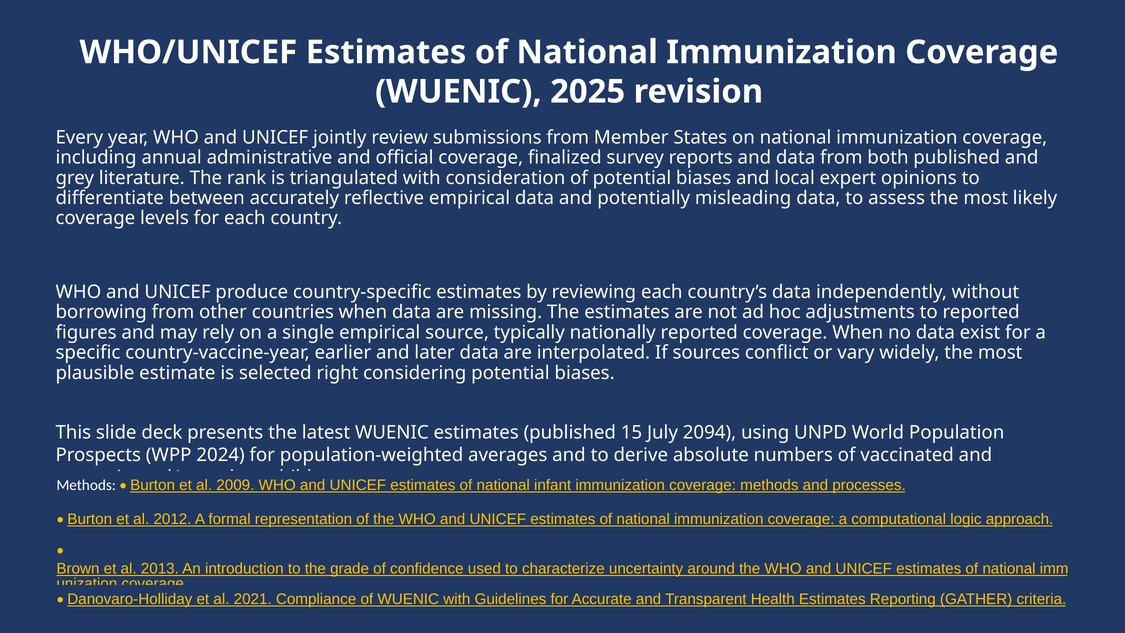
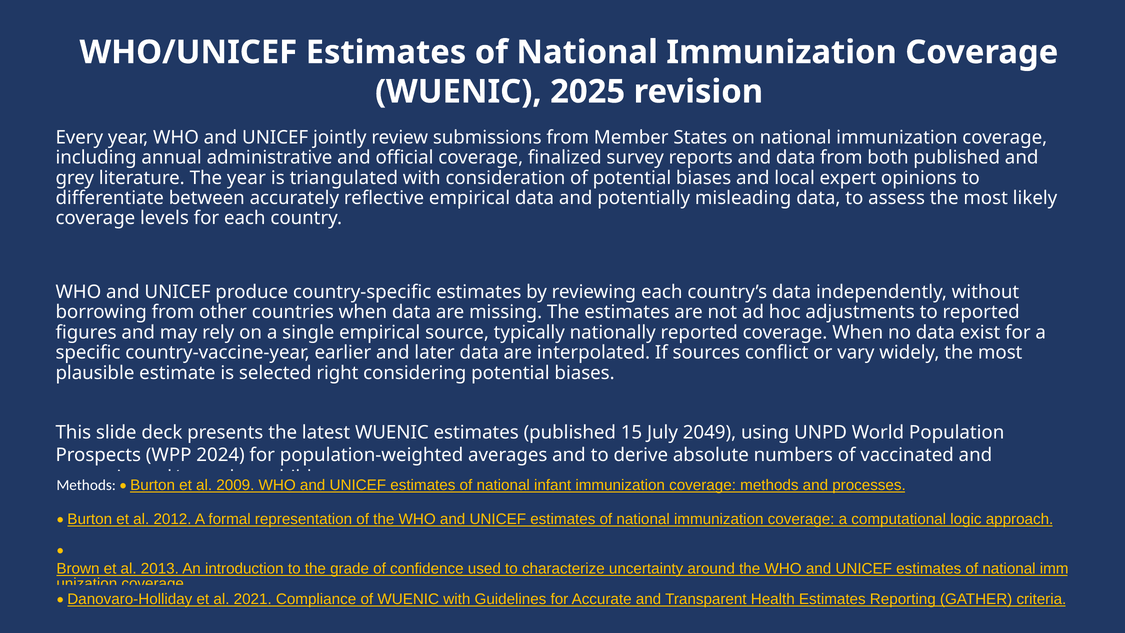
The rank: rank -> year (246, 178)
2094: 2094 -> 2049 (709, 432)
